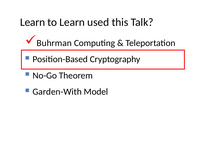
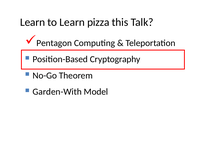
used: used -> pizza (98, 22)
Buhrman: Buhrman -> Pentagon (54, 43)
